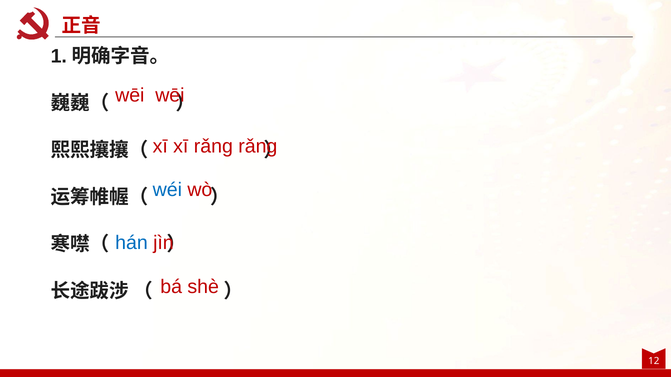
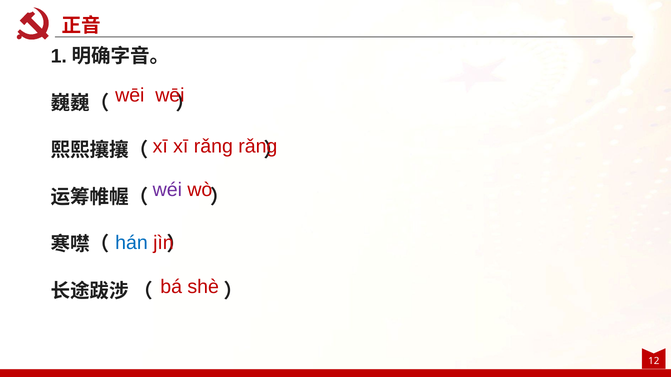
wéi colour: blue -> purple (167, 190)
